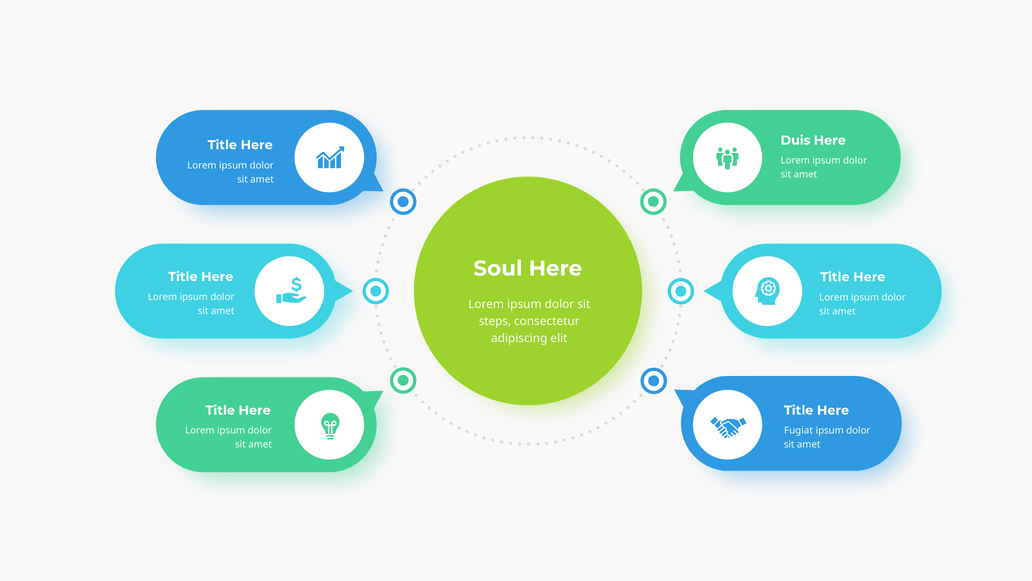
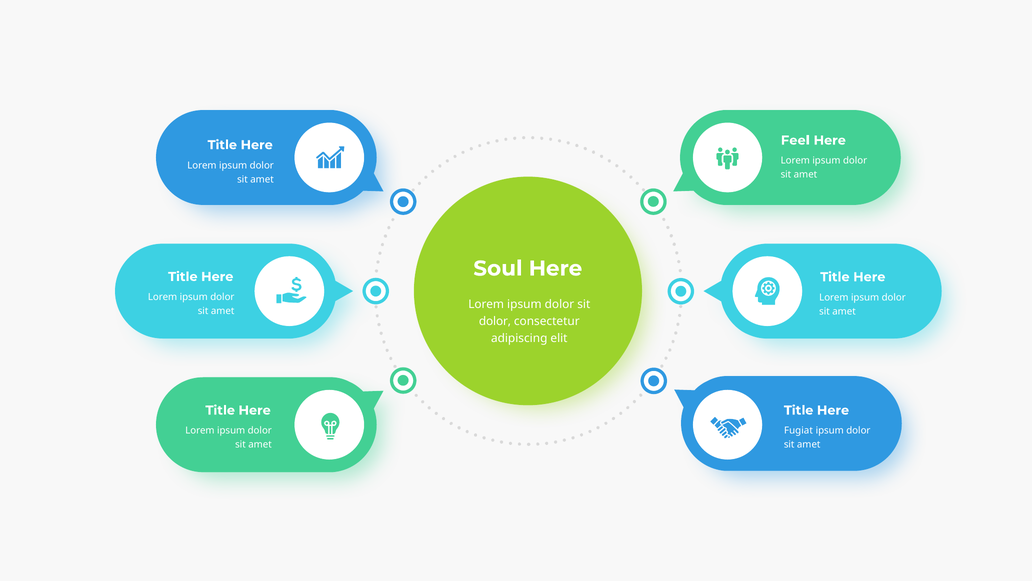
Duis: Duis -> Feel (795, 140)
steps: steps -> dolor (495, 321)
